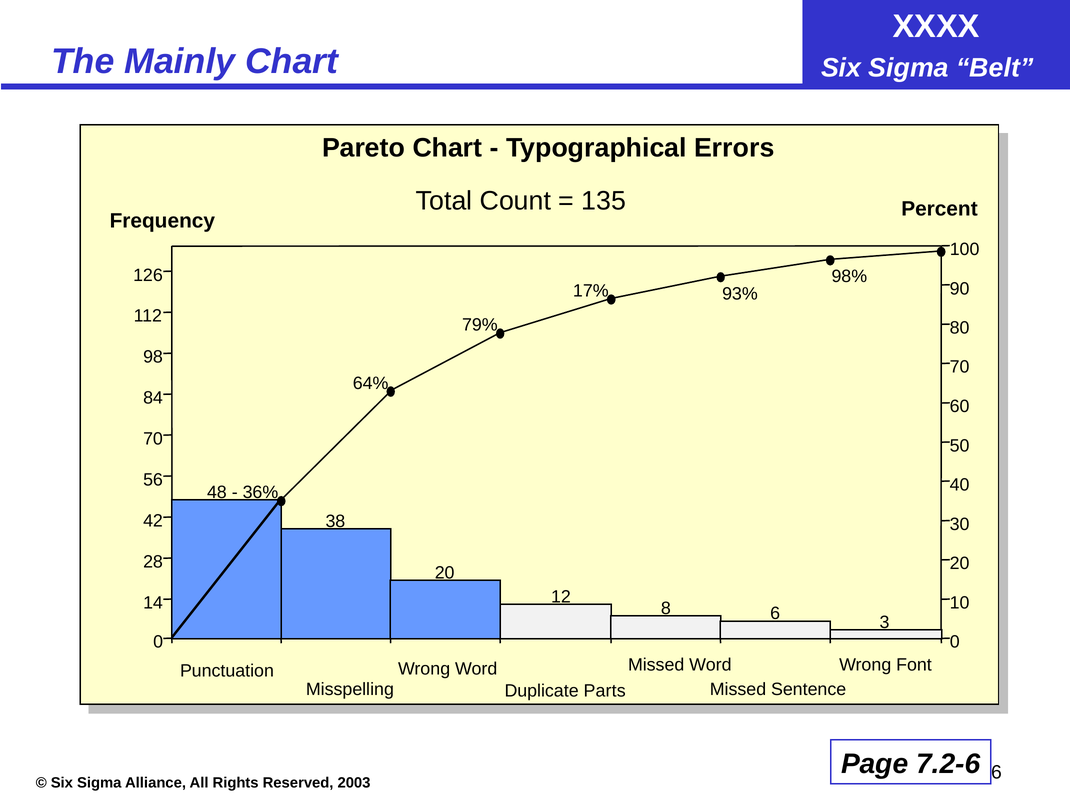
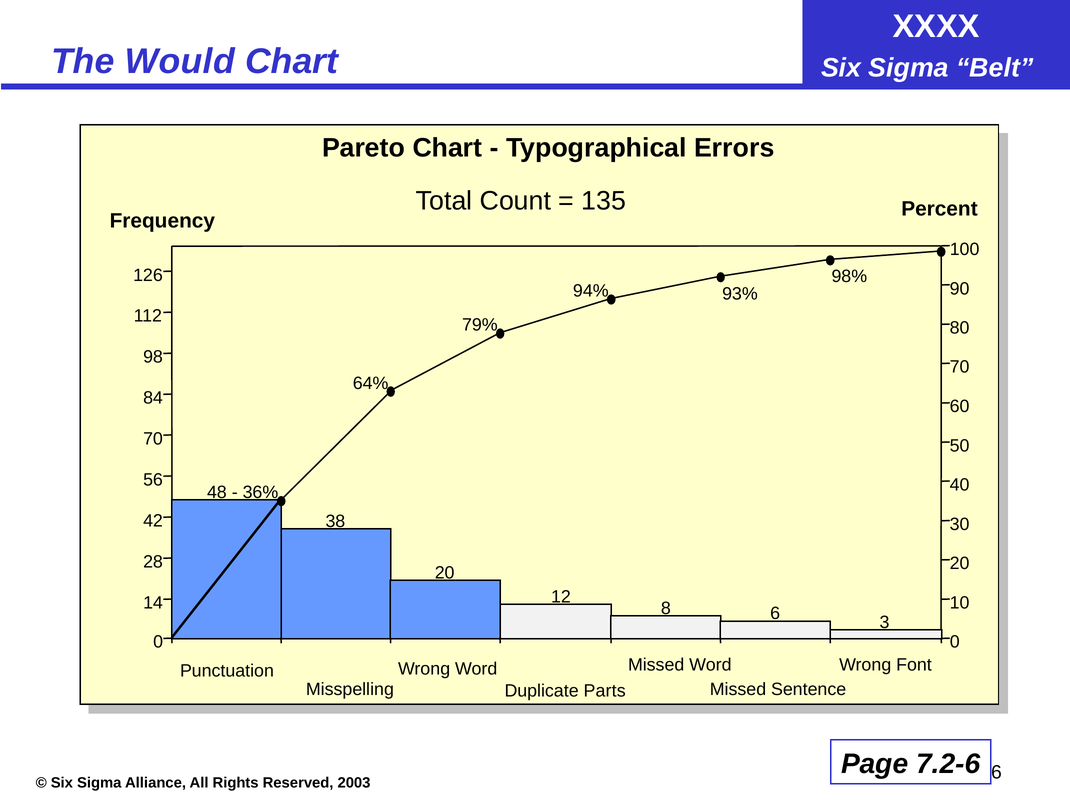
Mainly: Mainly -> Would (180, 61)
17%: 17% -> 94% (591, 291)
